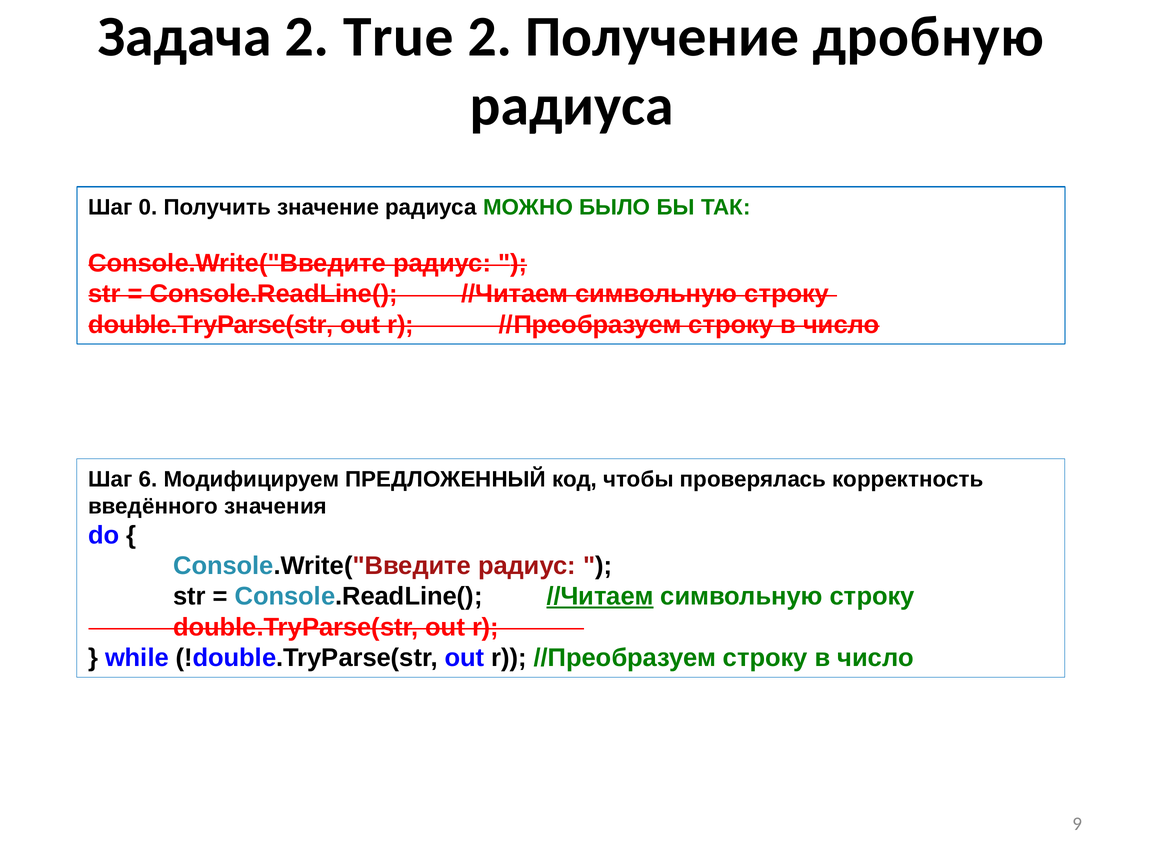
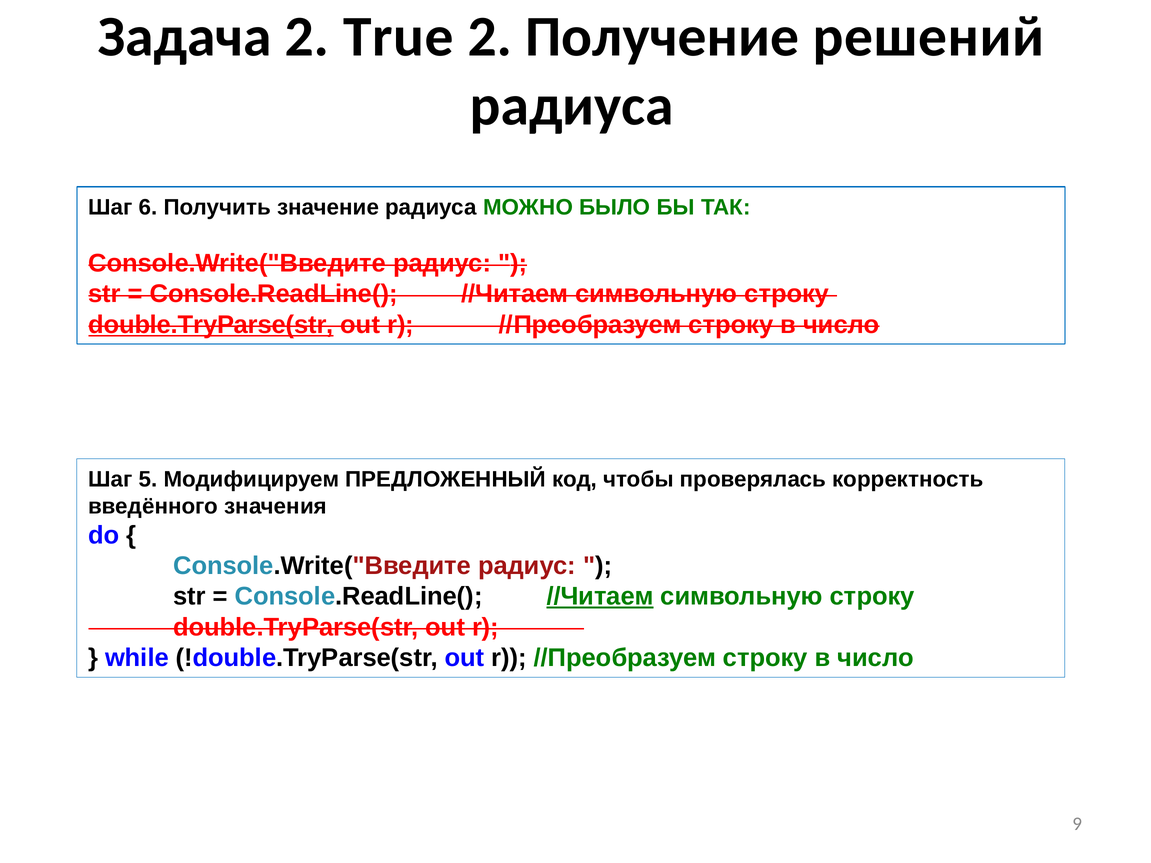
дробную: дробную -> решений (928, 37)
0: 0 -> 6 (148, 208)
double.TryParse(str underline: none -> present (211, 325)
6: 6 -> 5 (148, 479)
